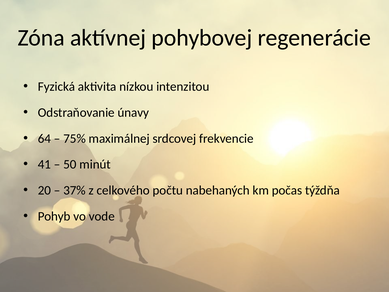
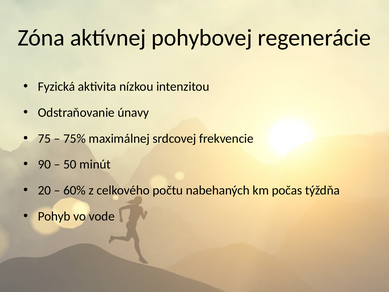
64: 64 -> 75 (44, 138)
41: 41 -> 90 (44, 164)
37%: 37% -> 60% (75, 190)
